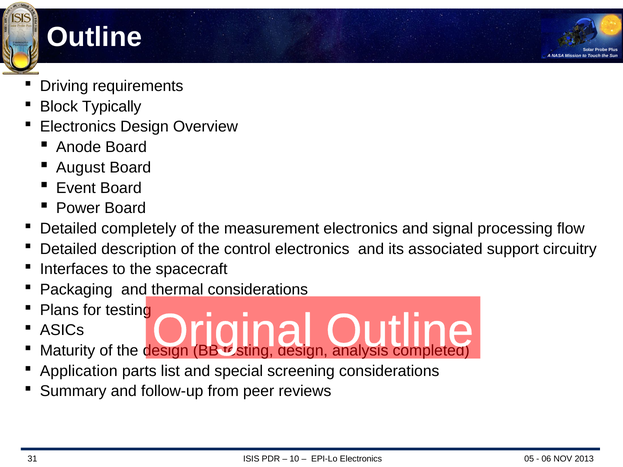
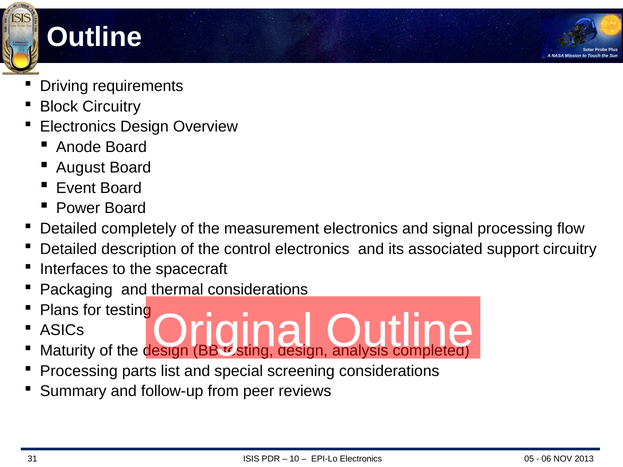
Block Typically: Typically -> Circuitry (112, 107)
Application: Application -> Processing (79, 371)
